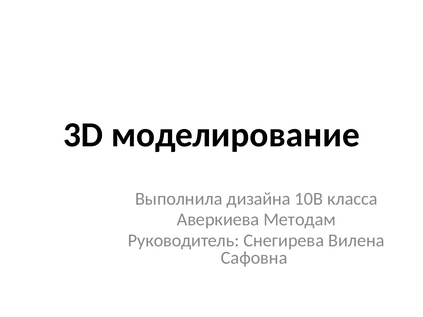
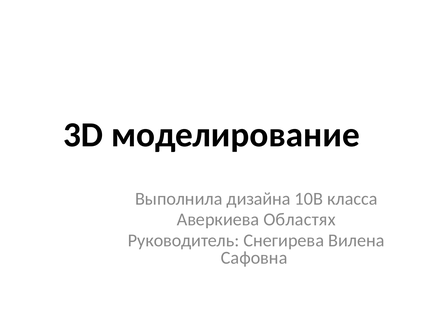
Методам: Методам -> Областях (299, 220)
